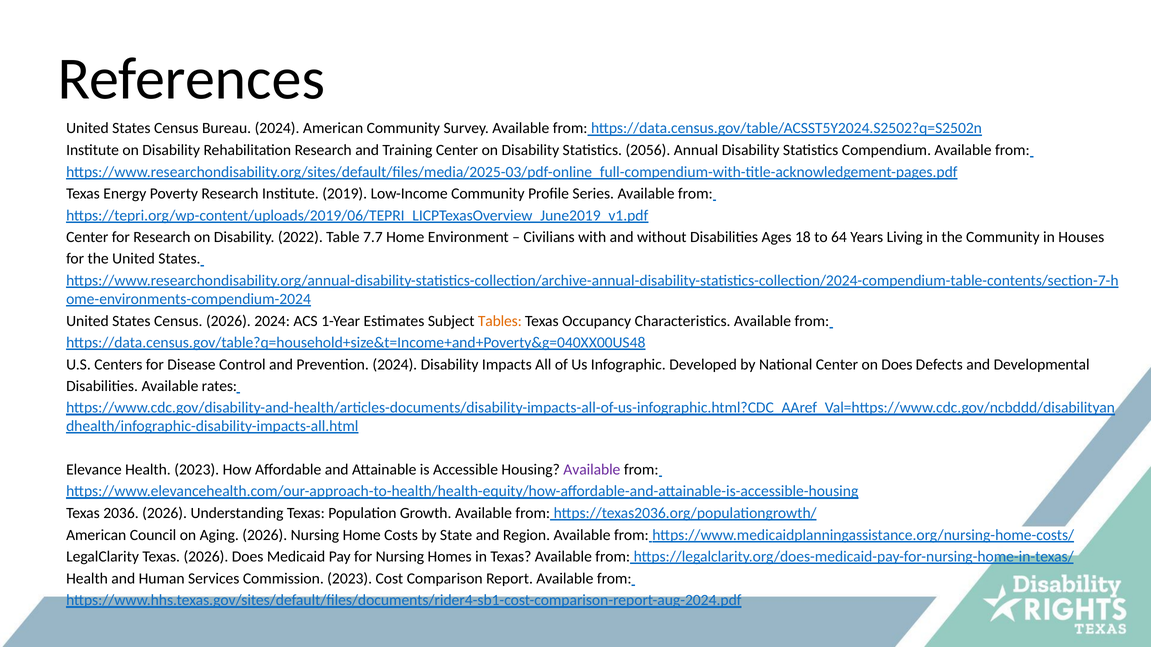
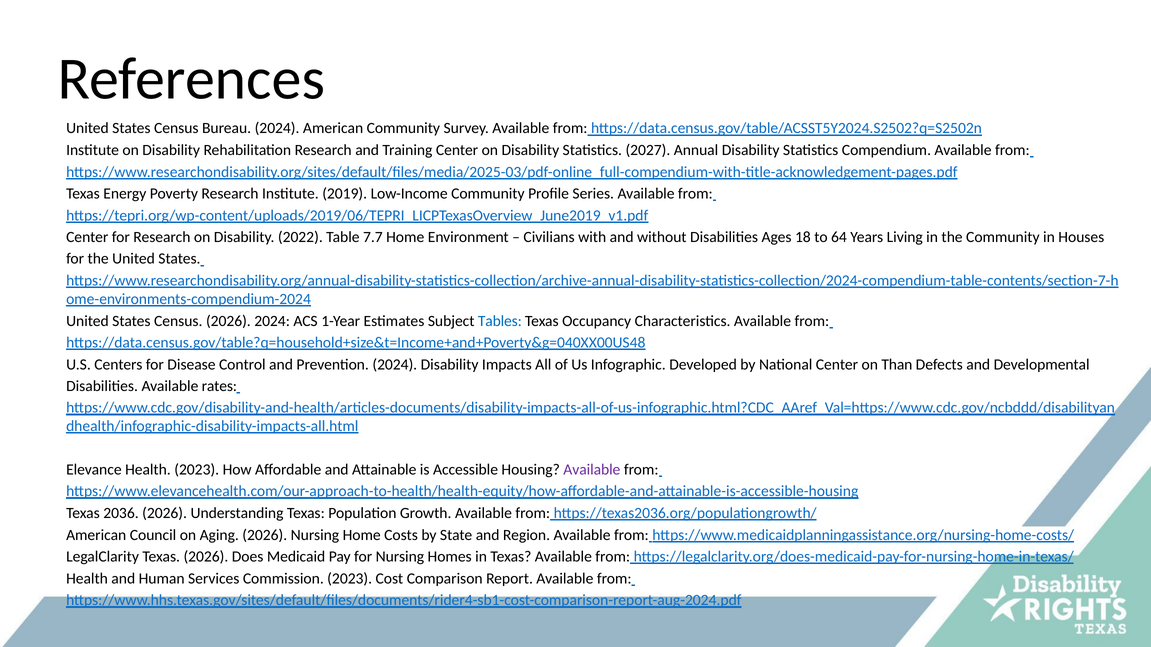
2056: 2056 -> 2027 (648, 150)
Tables colour: orange -> blue (500, 321)
on Does: Does -> Than (897, 365)
